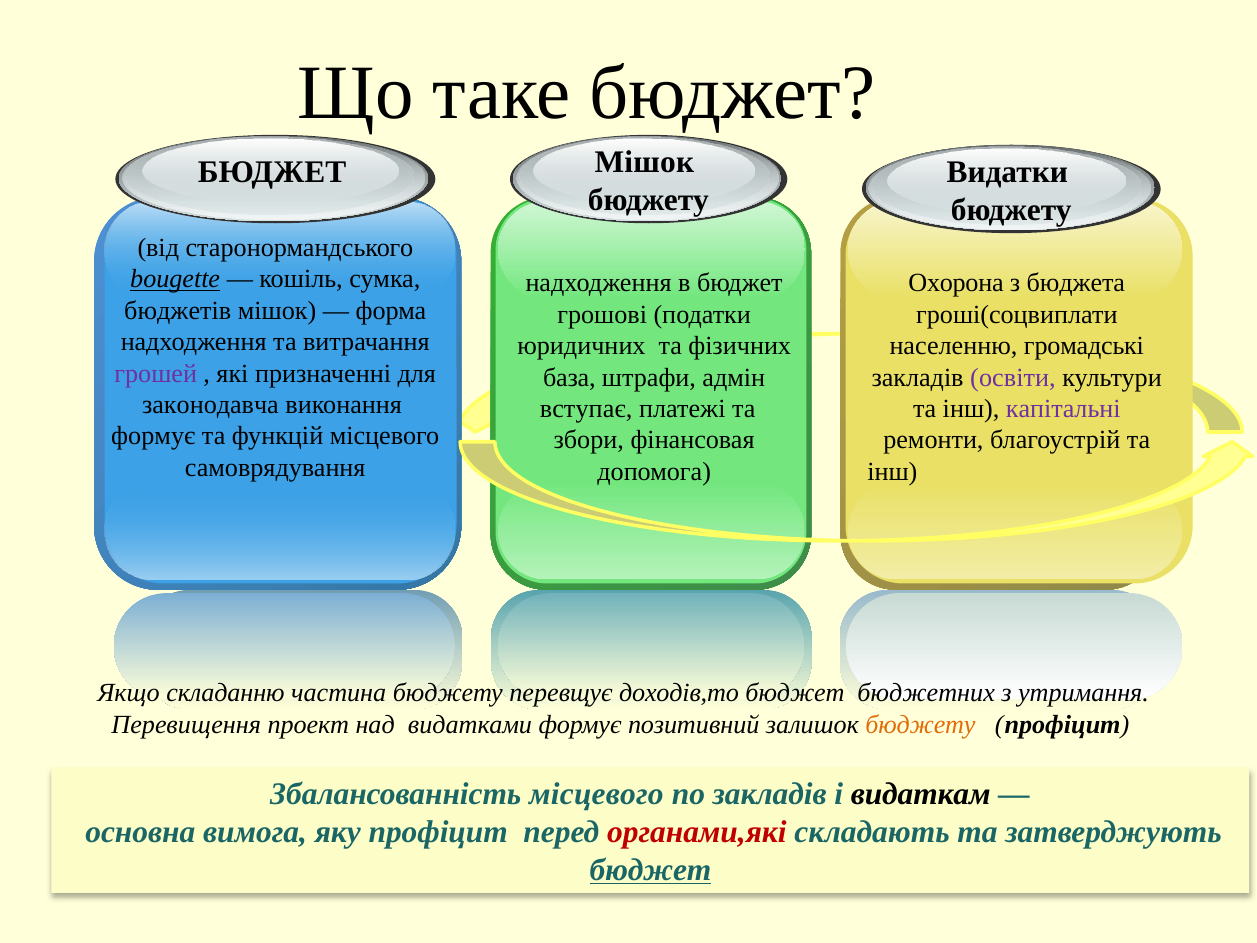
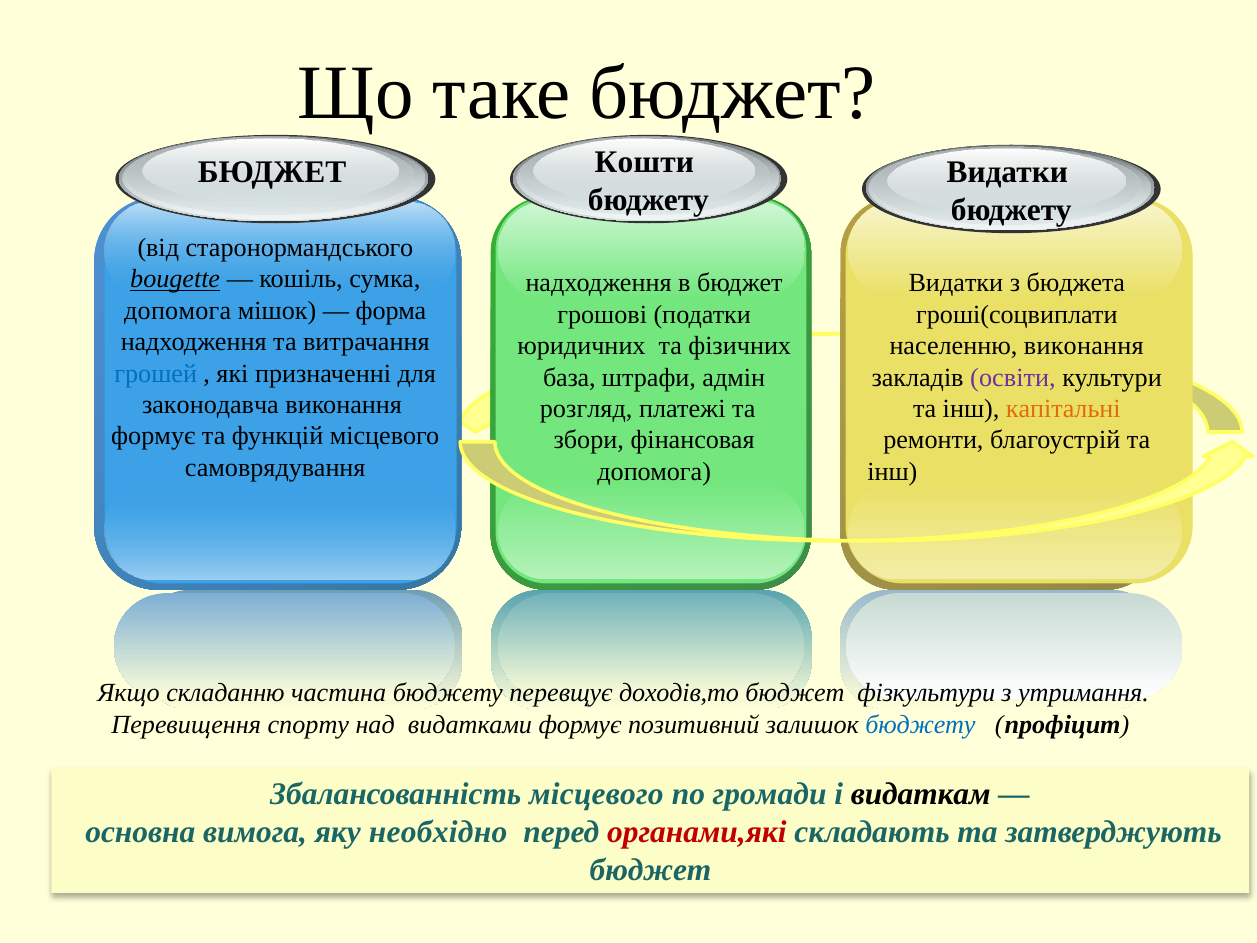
Мішок: Мішок -> Кошти (644, 162)
Охорона: Охорона -> Видатки (956, 283)
бюджетів: бюджетів -> допомога (178, 310)
населенню громадські: громадські -> виконання (1084, 346)
грошей colour: purple -> blue (156, 373)
вступає: вступає -> розгляд (586, 409)
капітальні colour: purple -> orange (1063, 409)
бюджетних: бюджетних -> фізкультури (926, 693)
проект: проект -> спорту (308, 724)
бюджету colour: orange -> blue (920, 724)
по закладів: закладів -> громади (770, 794)
яку профіцит: профіцит -> необхідно (438, 832)
бюджет underline: present -> none (650, 870)
